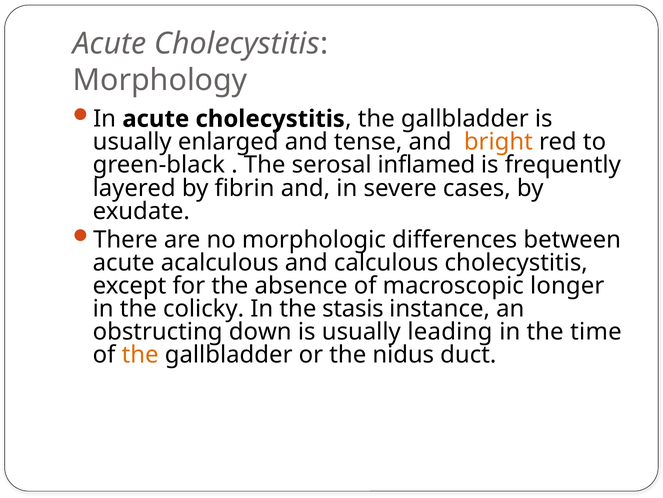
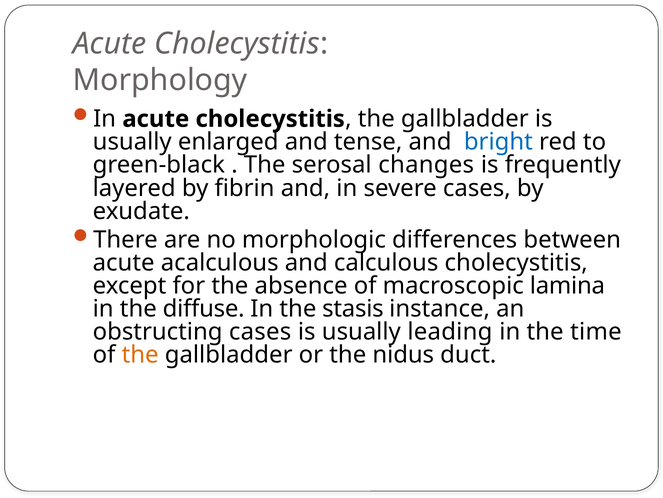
bright colour: orange -> blue (498, 142)
inflamed: inflamed -> changes (426, 165)
longer: longer -> lamina (567, 285)
colicky: colicky -> diffuse (204, 308)
obstructing down: down -> cases (260, 331)
